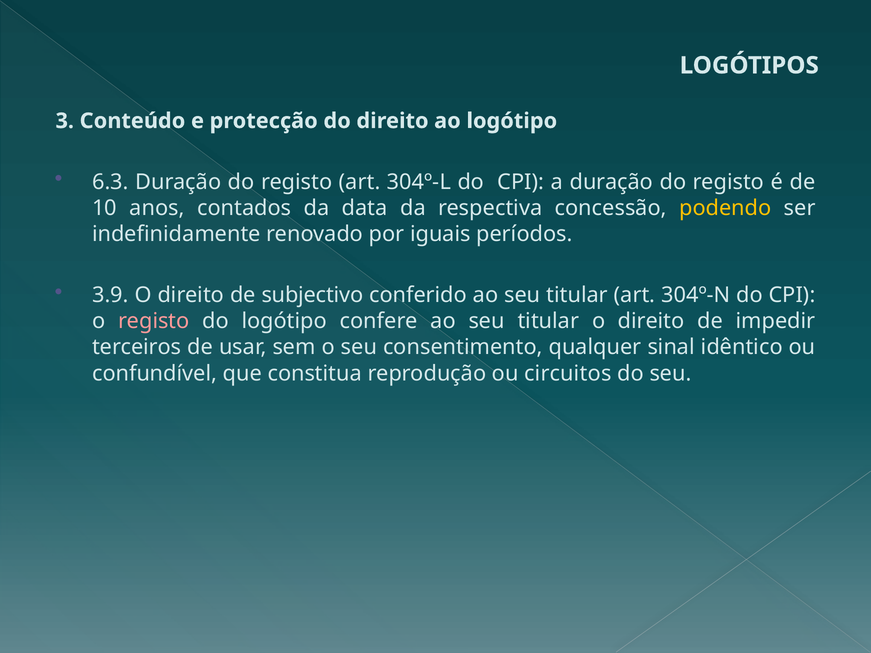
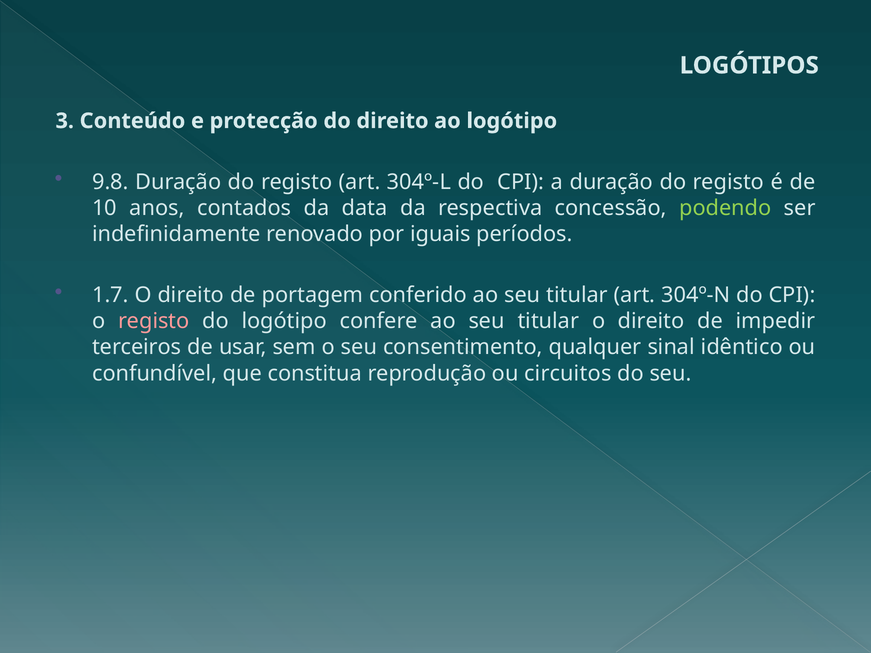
6.3: 6.3 -> 9.8 (110, 182)
podendo colour: yellow -> light green (725, 208)
3.9: 3.9 -> 1.7 (110, 295)
subjectivo: subjectivo -> portagem (312, 295)
